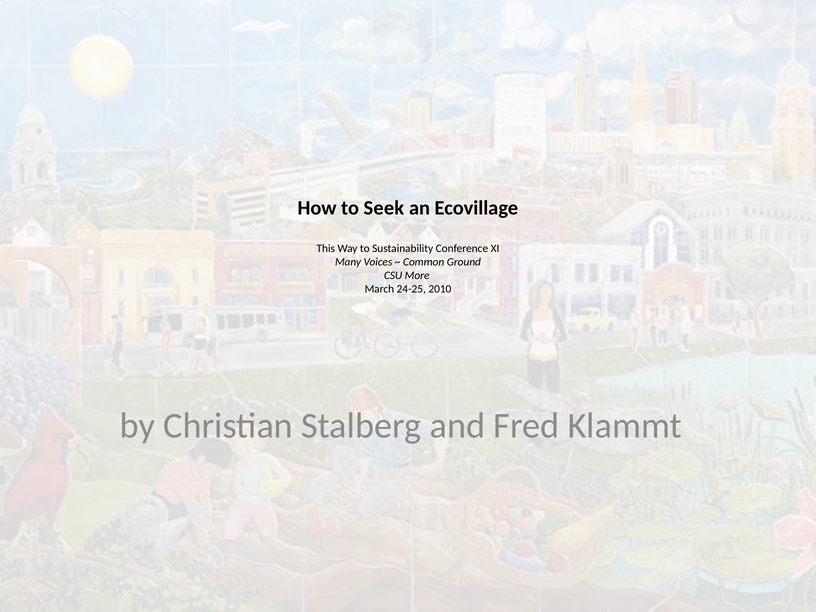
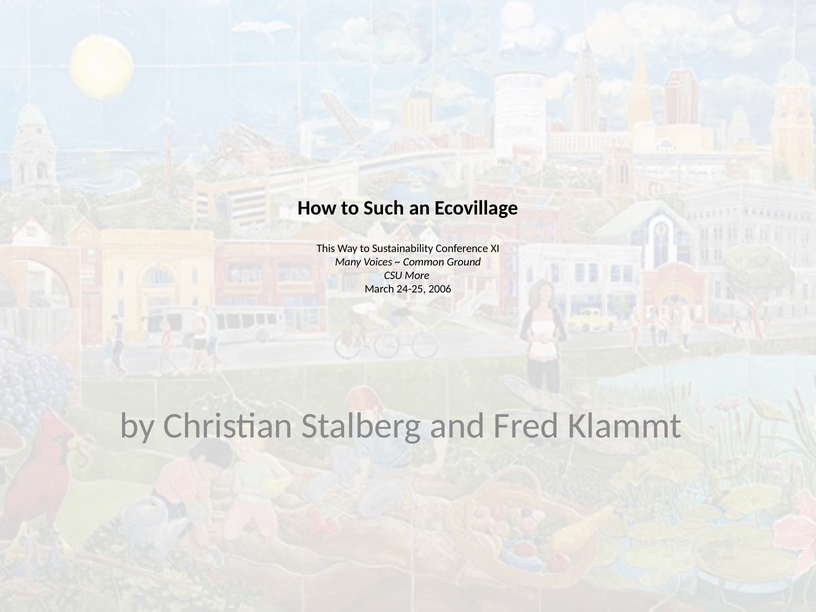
Seek: Seek -> Such (384, 208)
2010: 2010 -> 2006 (440, 289)
